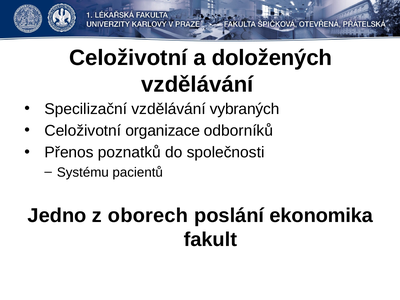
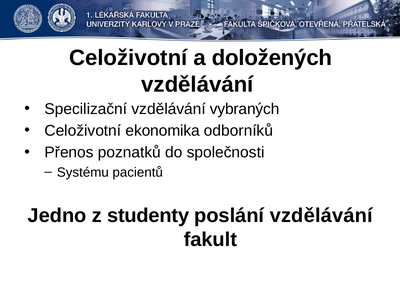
organizace: organizace -> ekonomika (163, 131)
oborech: oborech -> studenty (148, 215)
poslání ekonomika: ekonomika -> vzdělávání (321, 215)
